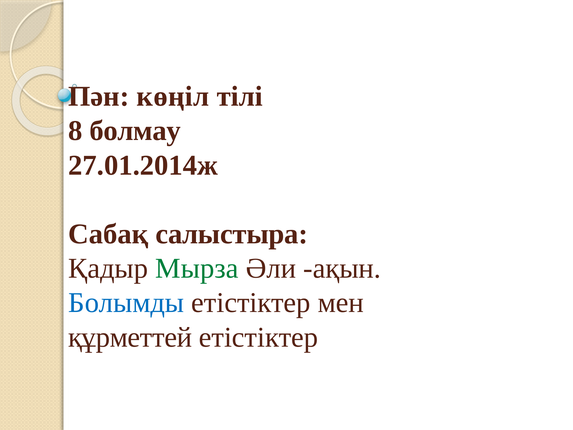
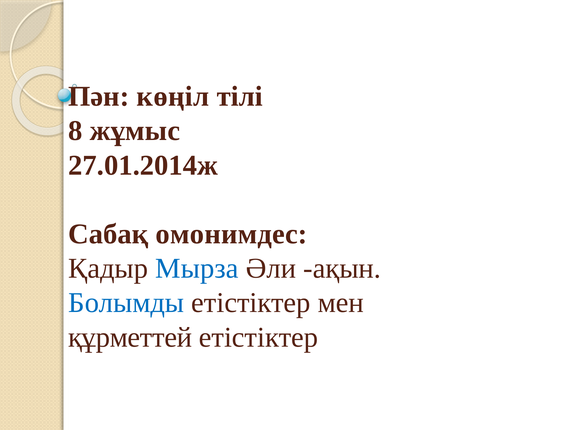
болмау: болмау -> жұмыс (135, 131)
салыстыра: салыстыра -> омонимдес (232, 234)
Мырза colour: green -> blue (197, 268)
